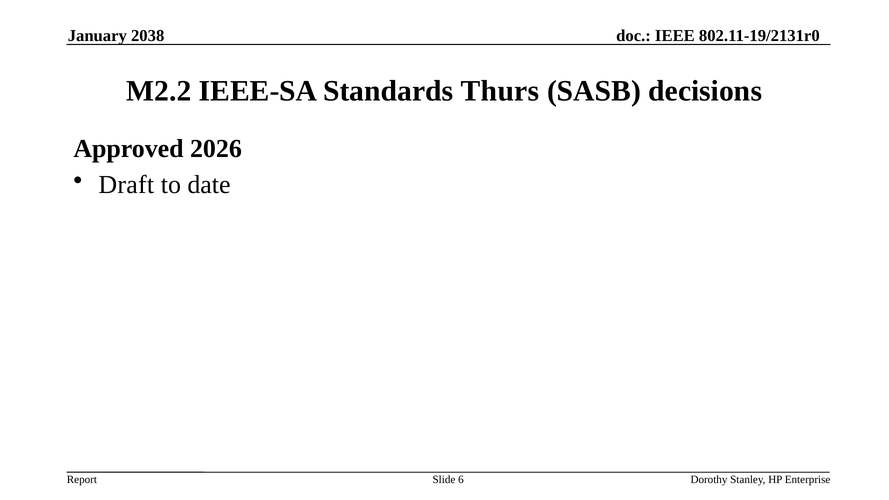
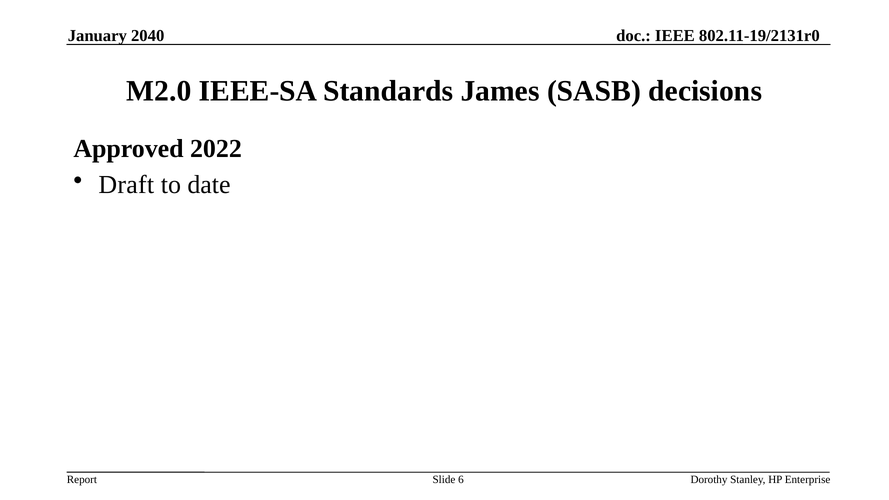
2038: 2038 -> 2040 (148, 36)
M2.2: M2.2 -> M2.0 (159, 91)
Thurs: Thurs -> James (500, 91)
2026: 2026 -> 2022 (216, 149)
